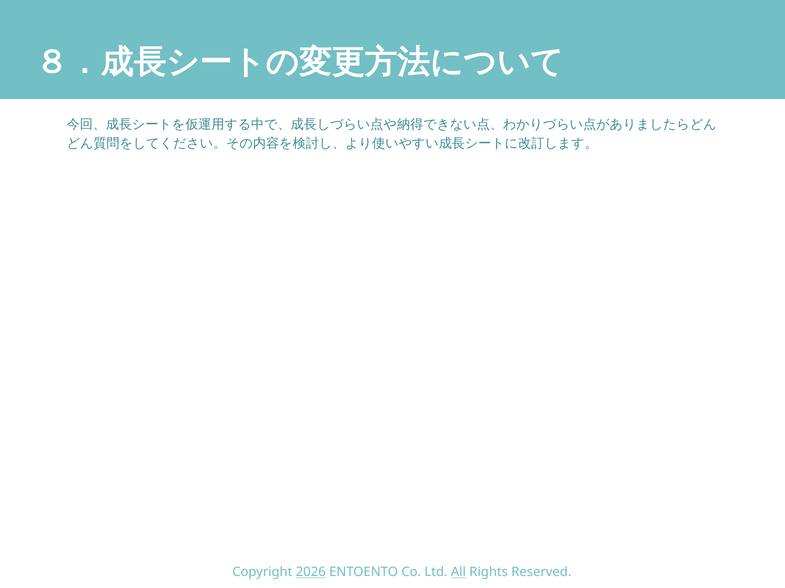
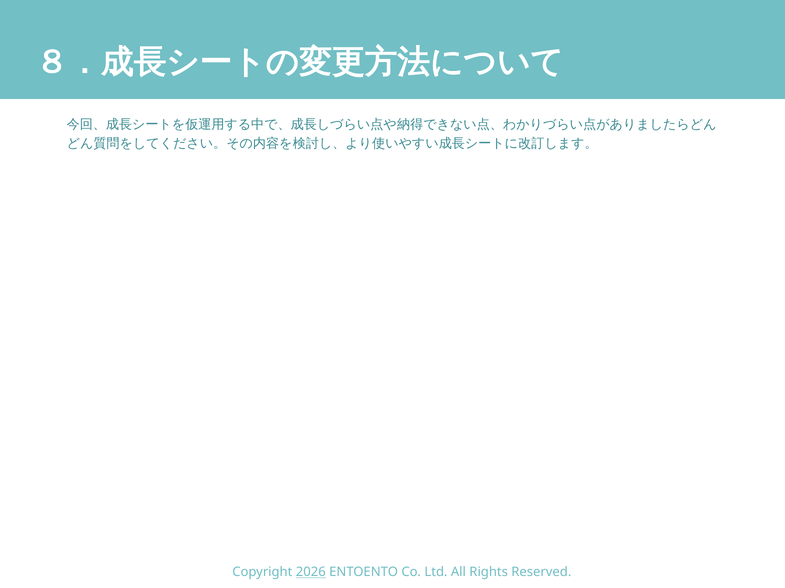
All underline: present -> none (458, 573)
